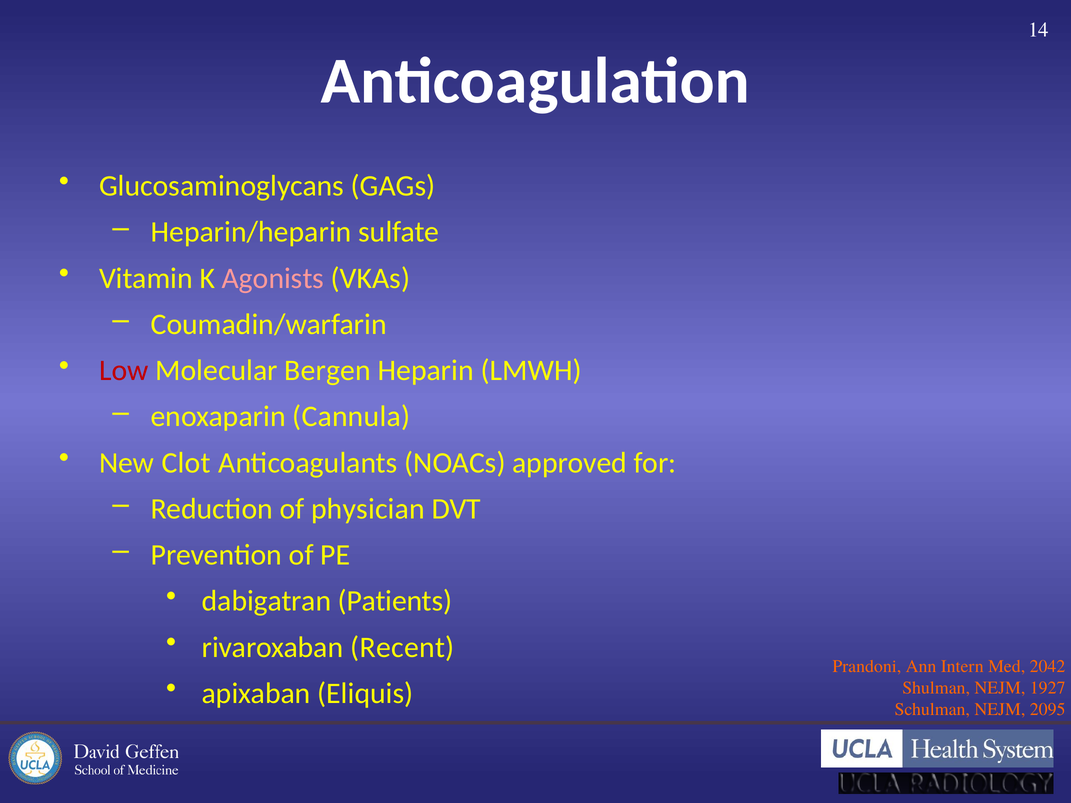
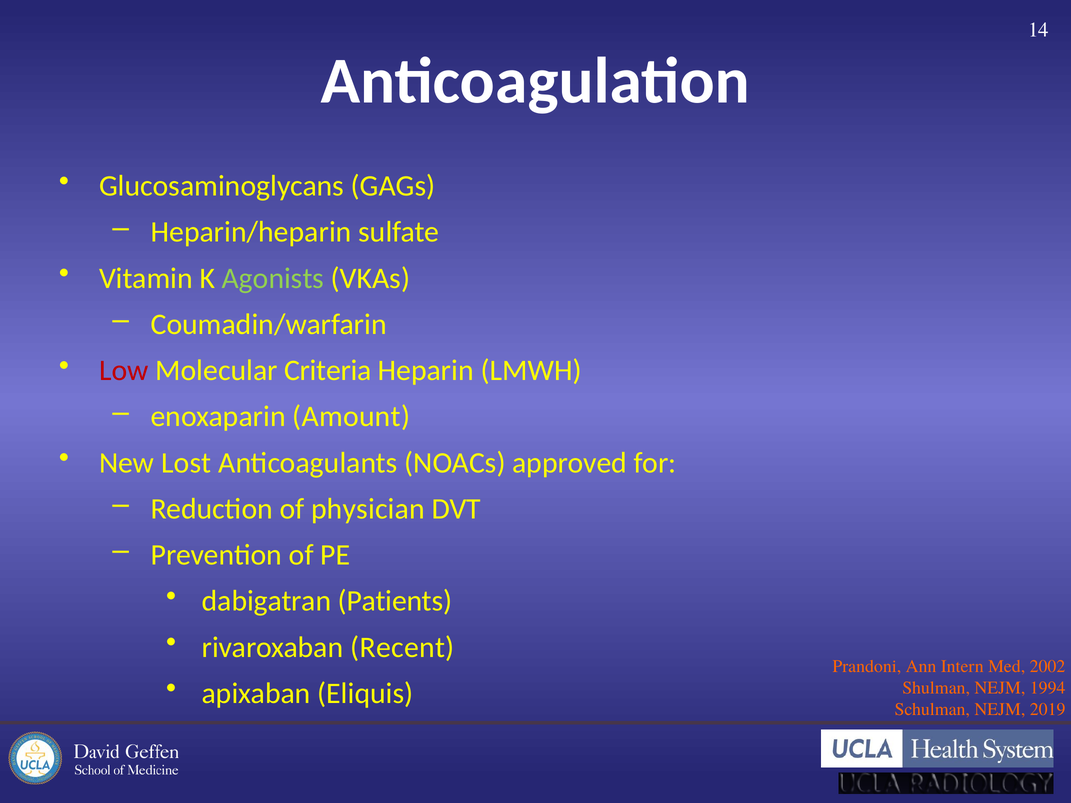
Agonists colour: pink -> light green (273, 278)
Bergen: Bergen -> Criteria (328, 371)
Cannula: Cannula -> Amount (351, 417)
Clot: Clot -> Lost (186, 463)
2042: 2042 -> 2002 (1047, 667)
1927: 1927 -> 1994 (1048, 688)
2095: 2095 -> 2019 (1048, 709)
